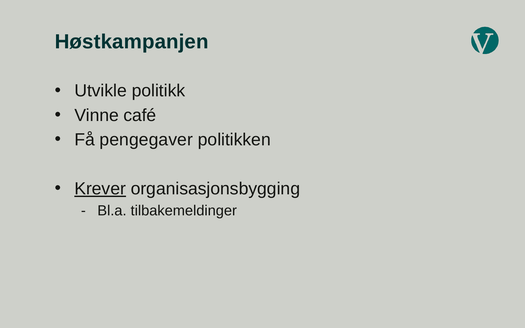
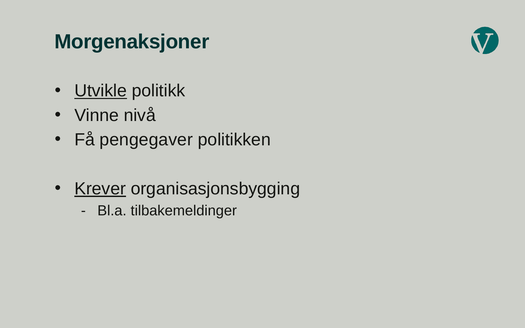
Høstkampanjen: Høstkampanjen -> Morgenaksjoner (132, 42)
Utvikle underline: none -> present (101, 91)
café: café -> nivå (140, 115)
